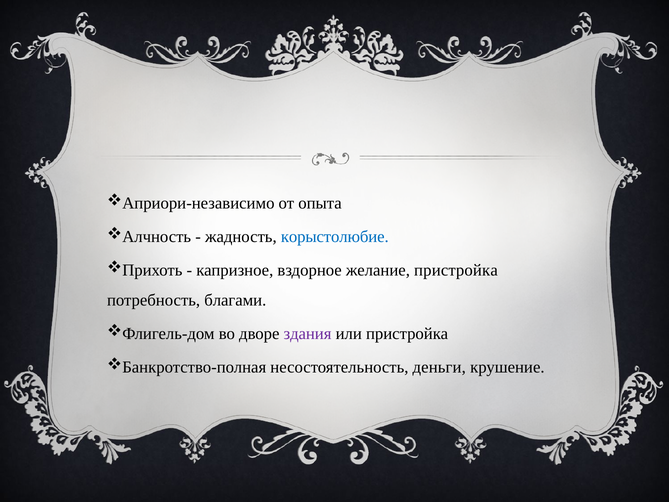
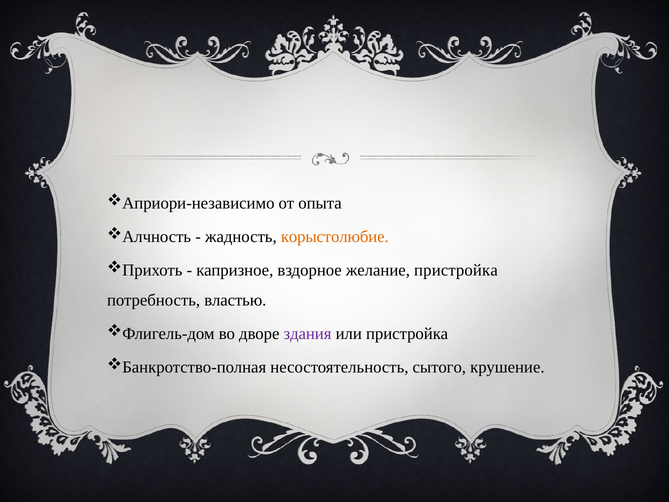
корыстолюбие colour: blue -> orange (335, 236)
благами: благами -> властью (235, 300)
деньги: деньги -> сытого (439, 367)
